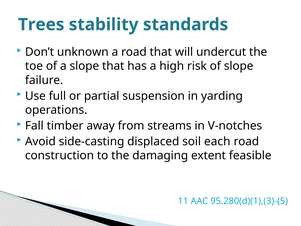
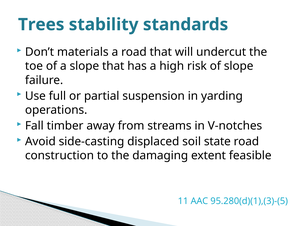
unknown: unknown -> materials (83, 52)
each: each -> state (217, 141)
